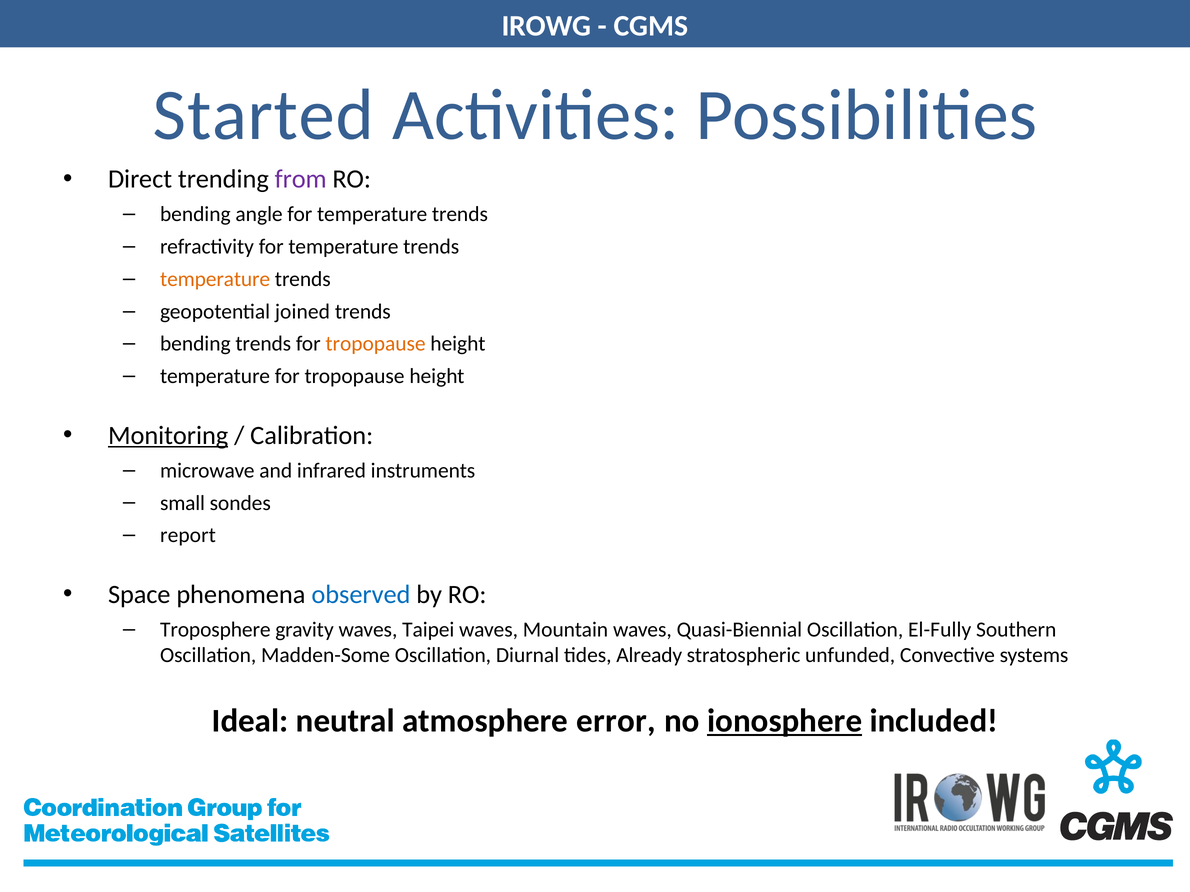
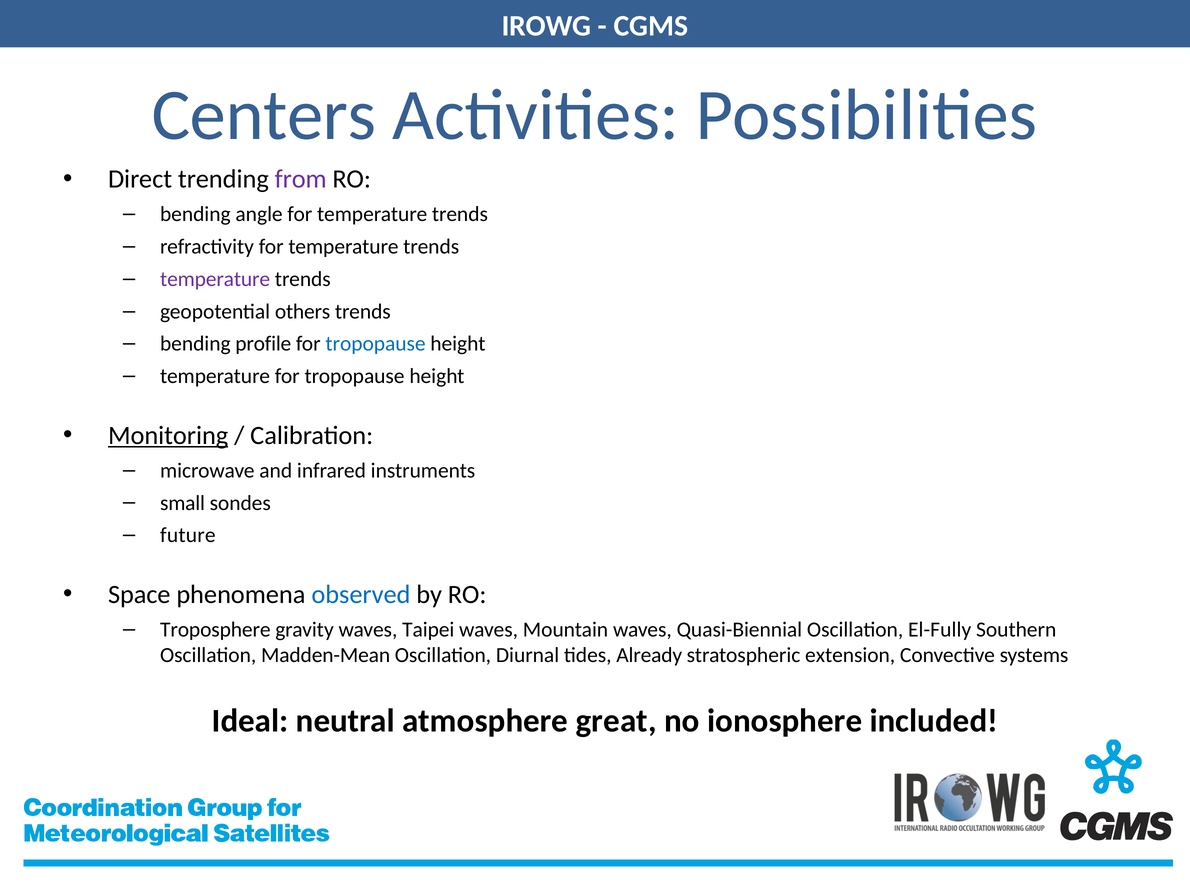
Started: Started -> Centers (264, 115)
temperature colour: orange -> purple (215, 279)
joined: joined -> others (303, 312)
bending trends: trends -> profile (263, 344)
tropopause colour: orange -> blue (376, 344)
report: report -> future (188, 536)
Madden-Some: Madden-Some -> Madden-Mean (326, 656)
unfunded: unfunded -> extension (850, 656)
error: error -> great (616, 721)
ionosphere underline: present -> none (785, 721)
